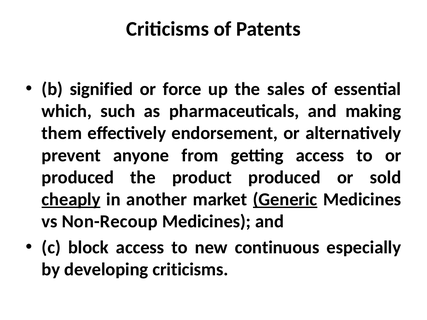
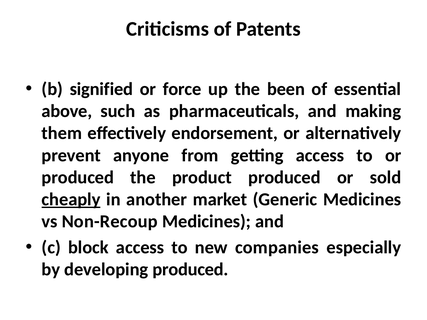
sales: sales -> been (286, 89)
which: which -> above (67, 111)
Generic underline: present -> none (285, 200)
continuous: continuous -> companies (277, 247)
developing criticisms: criticisms -> produced (190, 270)
